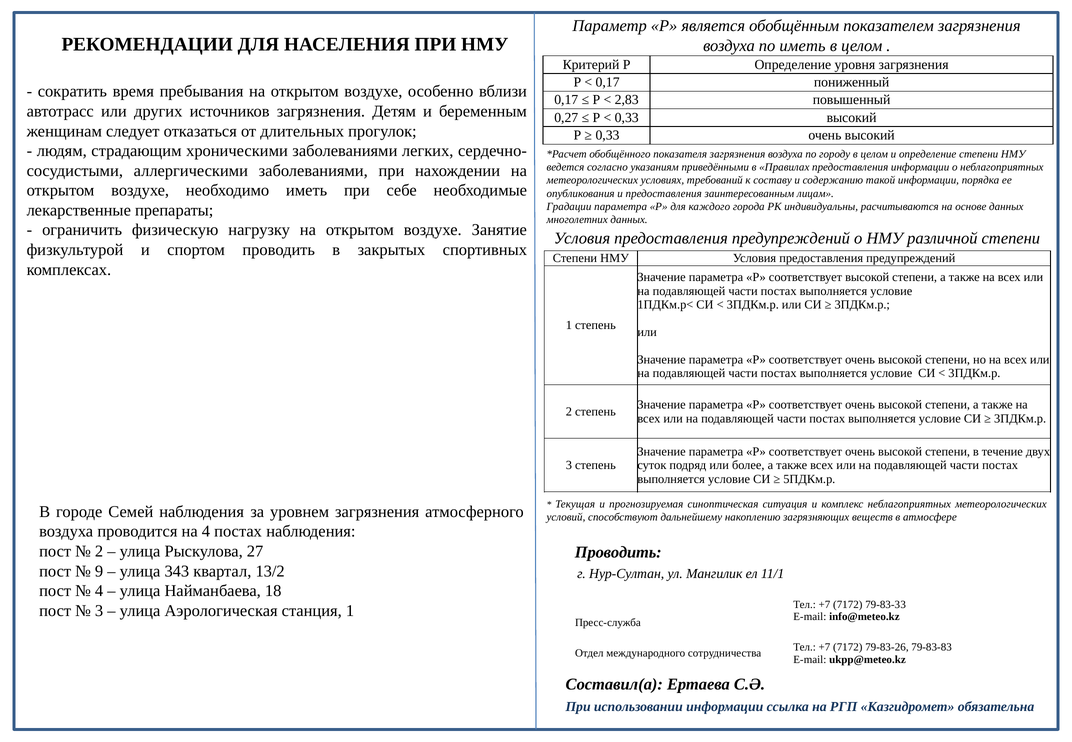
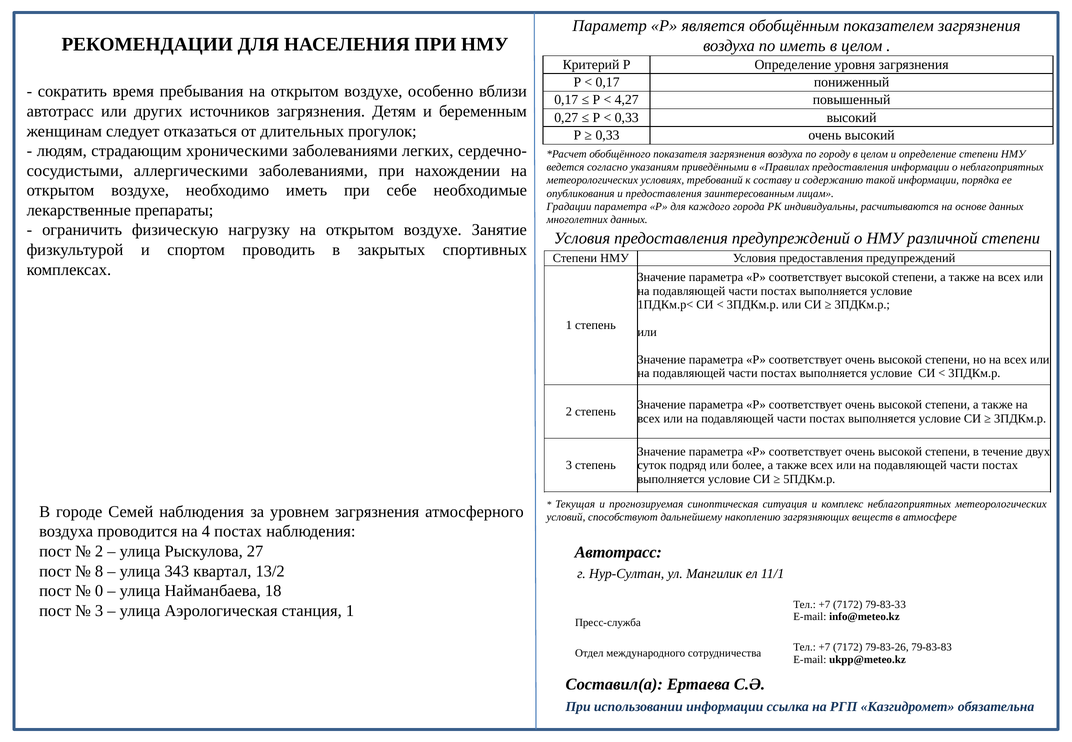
2,83: 2,83 -> 4,27 (627, 100)
Проводить: Проводить -> Автотрасс (618, 553)
9: 9 -> 8 (99, 571)
4: 4 -> 0 (99, 591)
